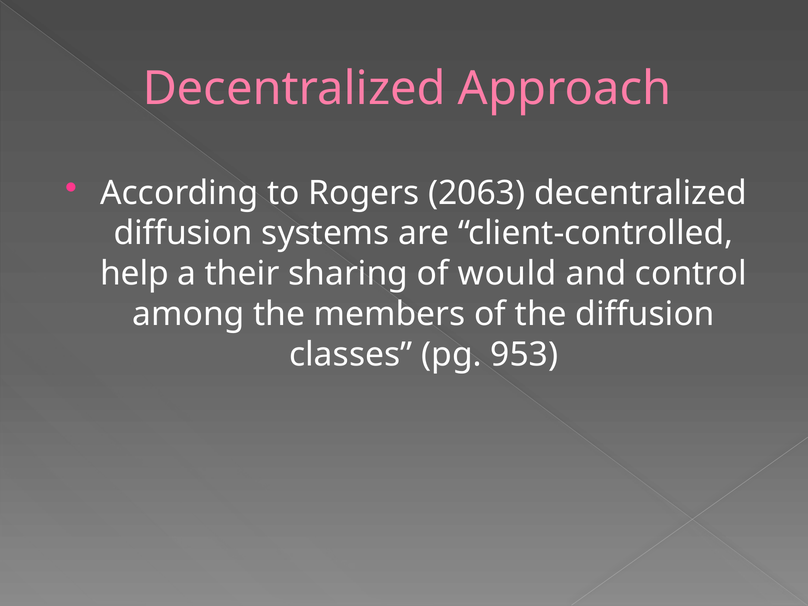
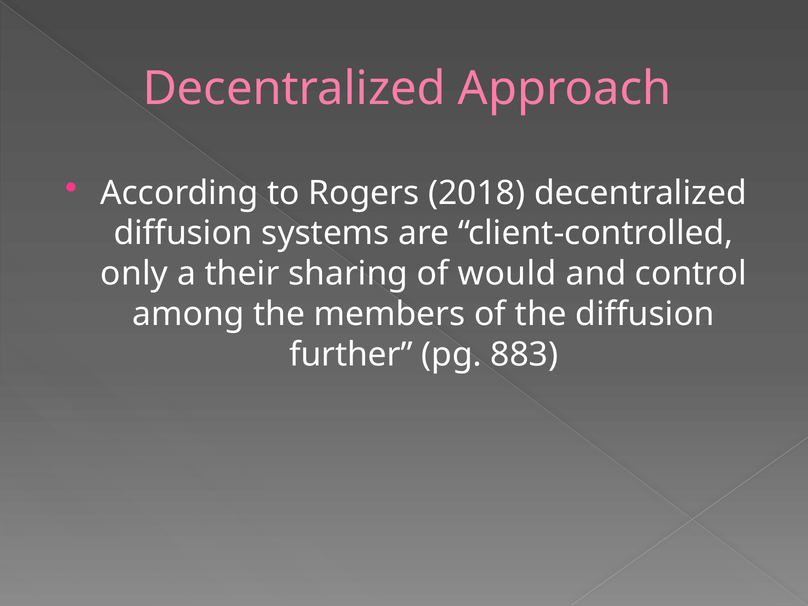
2063: 2063 -> 2018 (477, 193)
help: help -> only (134, 274)
classes: classes -> further (351, 354)
953: 953 -> 883 (524, 354)
